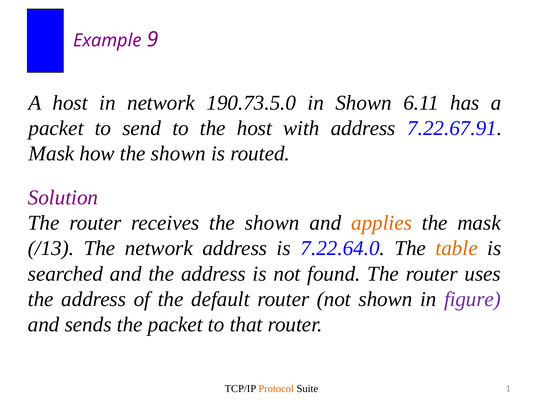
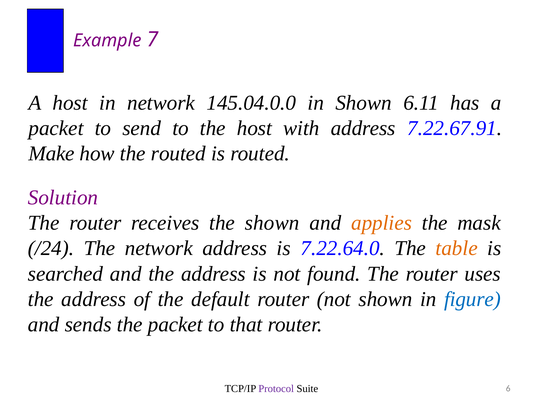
9: 9 -> 7 (153, 39)
190.73.5.0: 190.73.5.0 -> 145.04.0.0 (251, 103)
Mask: Mask -> Make (52, 153)
how the shown: shown -> routed (178, 153)
/13: /13 -> /24 (51, 249)
figure colour: purple -> blue (472, 299)
Protocol colour: orange -> purple (276, 389)
1: 1 -> 6 (508, 389)
